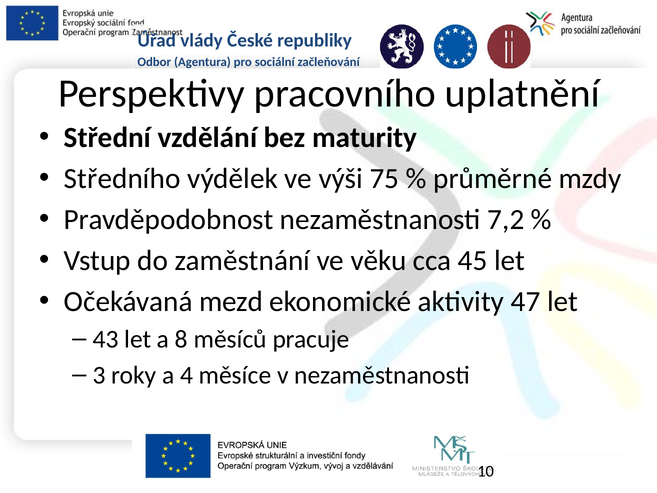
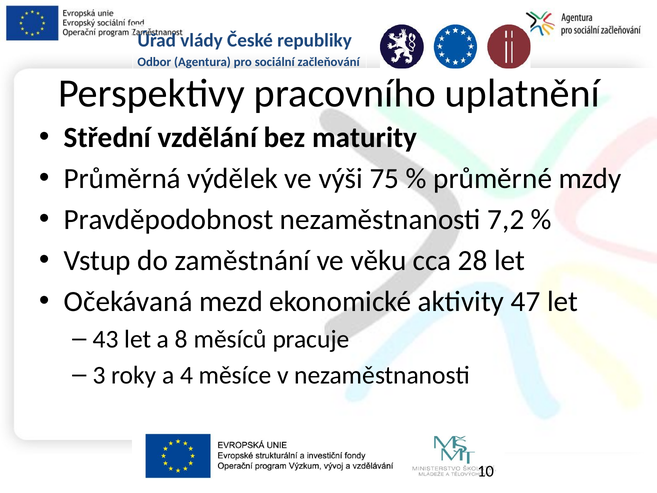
Středního: Středního -> Průměrná (122, 179)
45: 45 -> 28 (473, 260)
